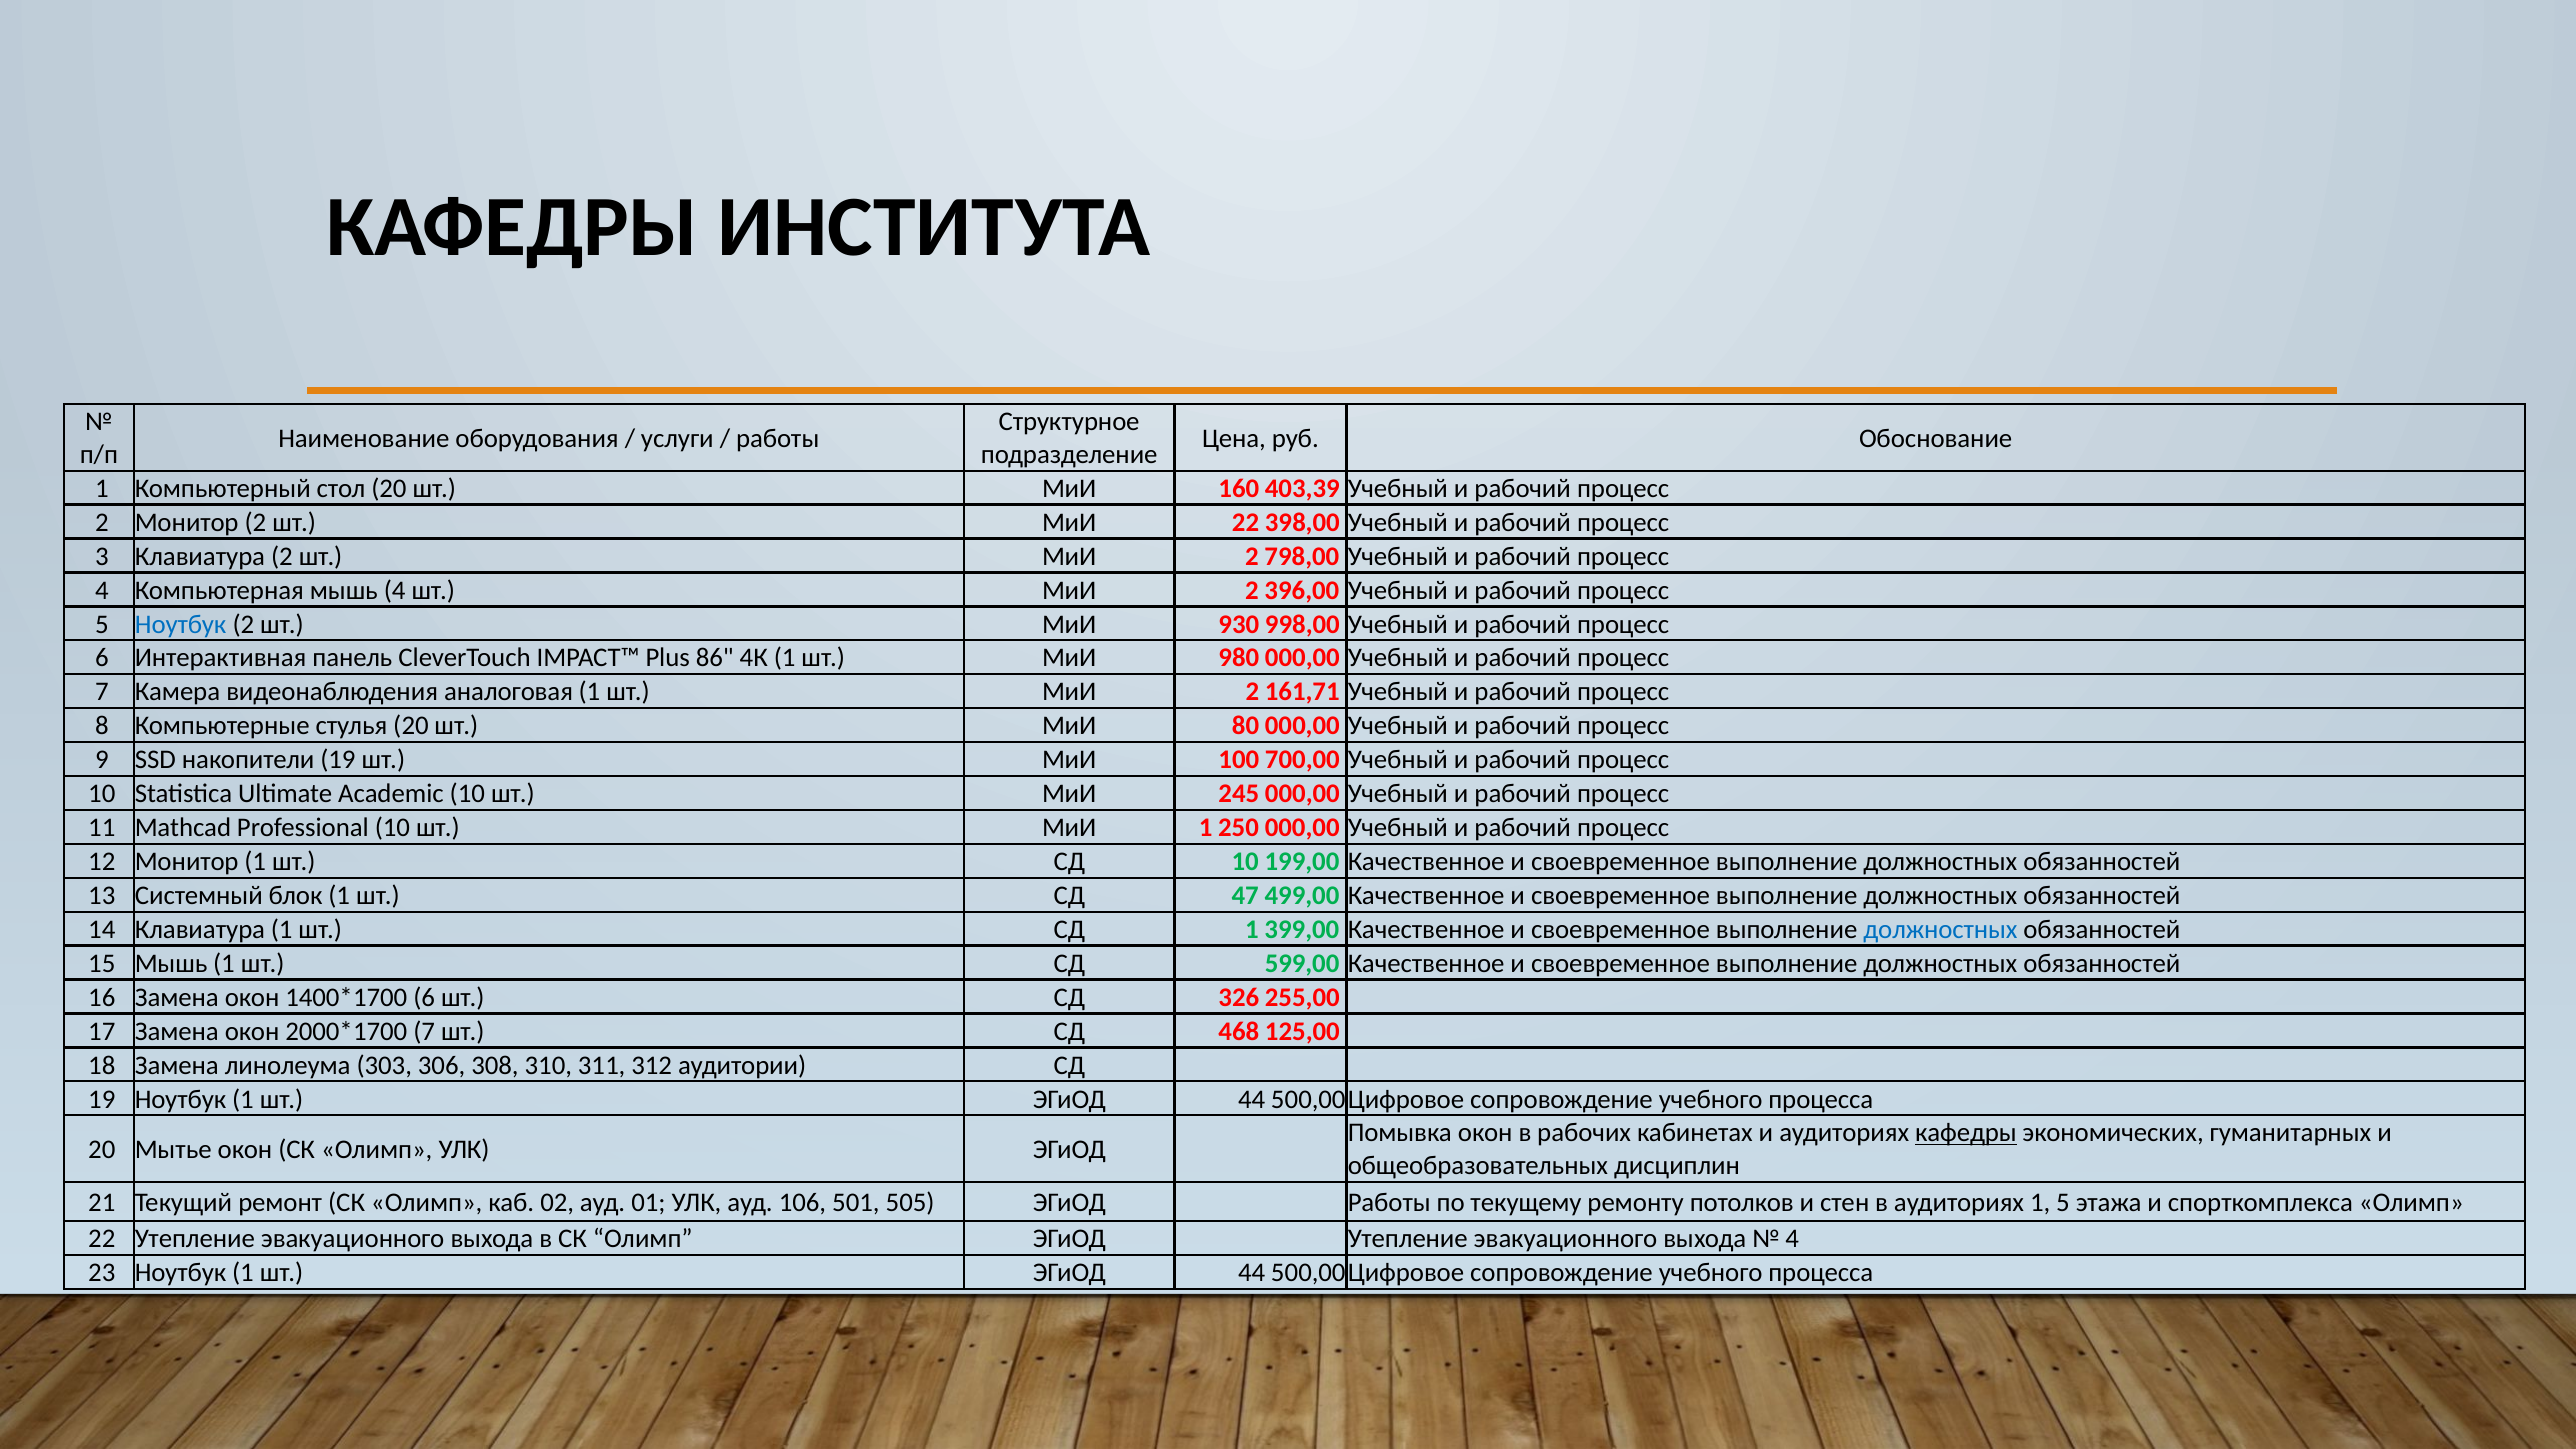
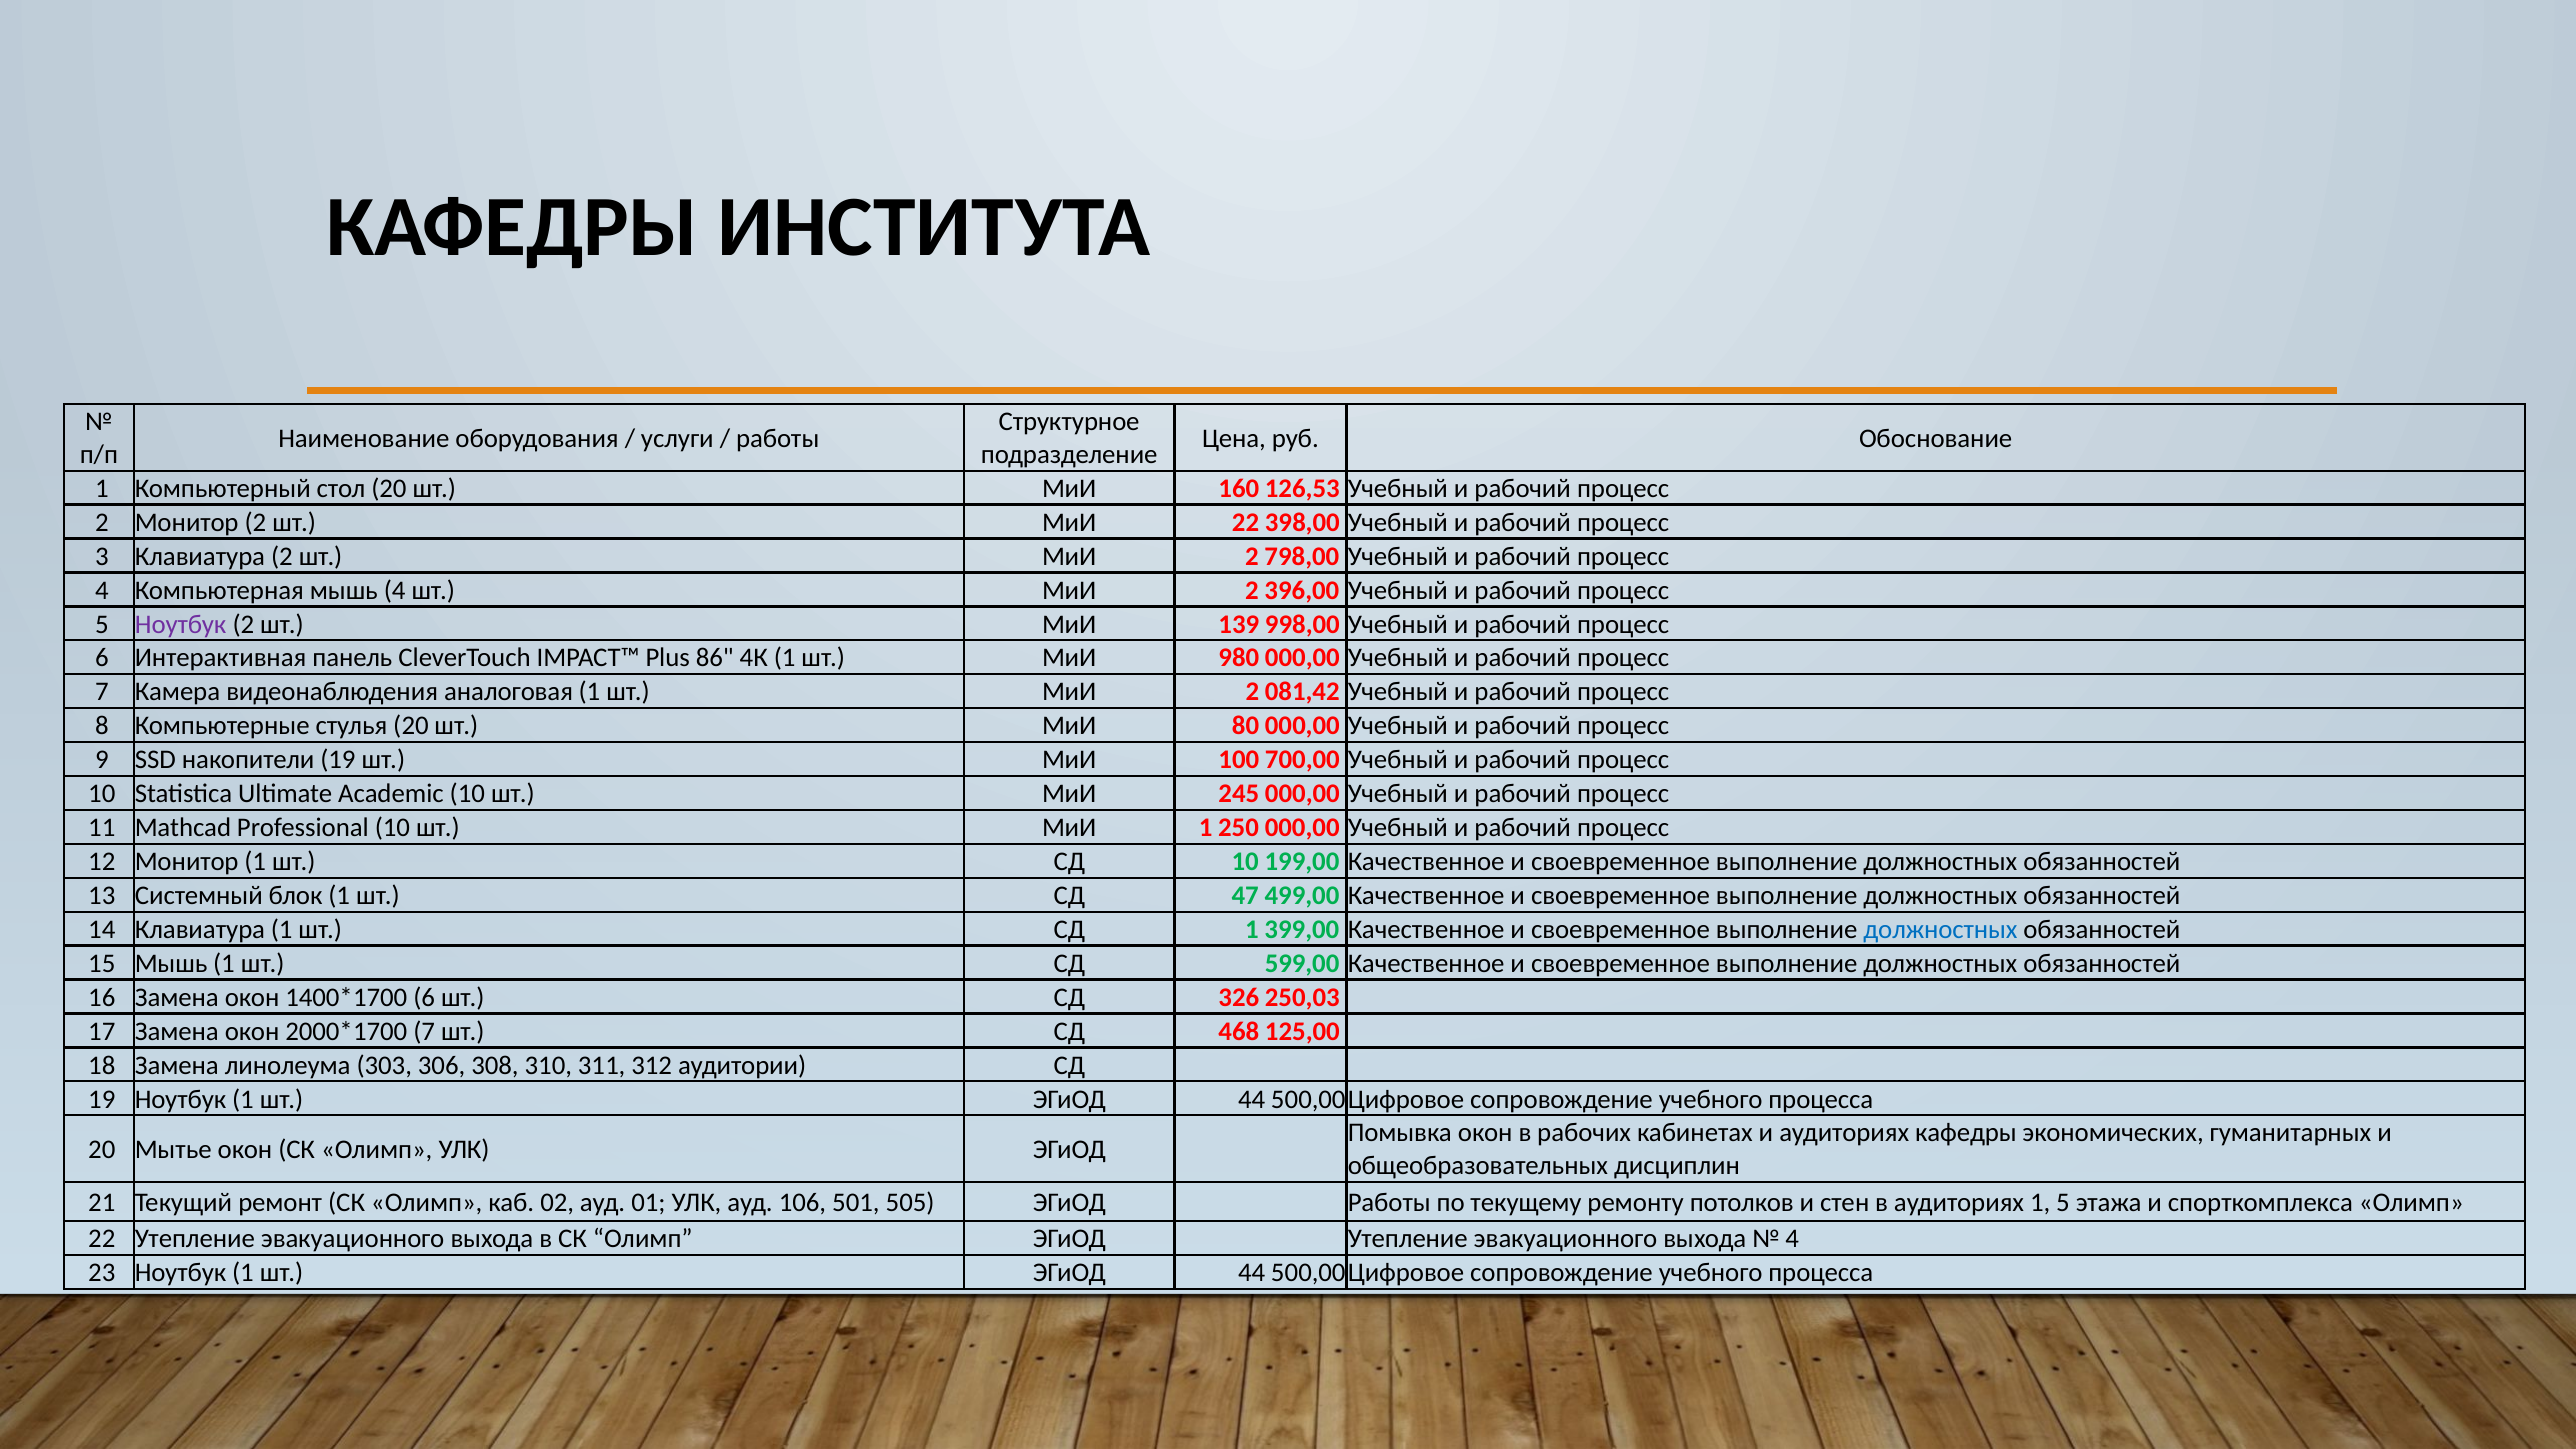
403,39: 403,39 -> 126,53 (1302, 489)
Ноутбук colour: blue -> purple (181, 624)
930: 930 -> 139 (1239, 624)
161,71: 161,71 -> 081,42 (1302, 692)
255,00: 255,00 -> 250,03 (1302, 997)
кафедры underline: present -> none (1966, 1133)
